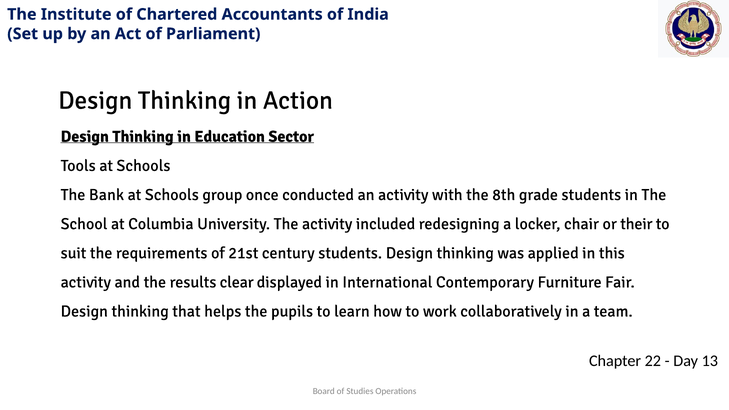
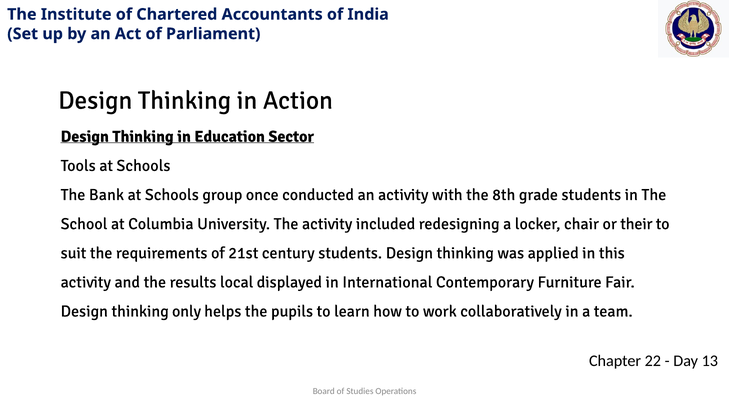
clear: clear -> local (237, 282)
that: that -> only (187, 311)
